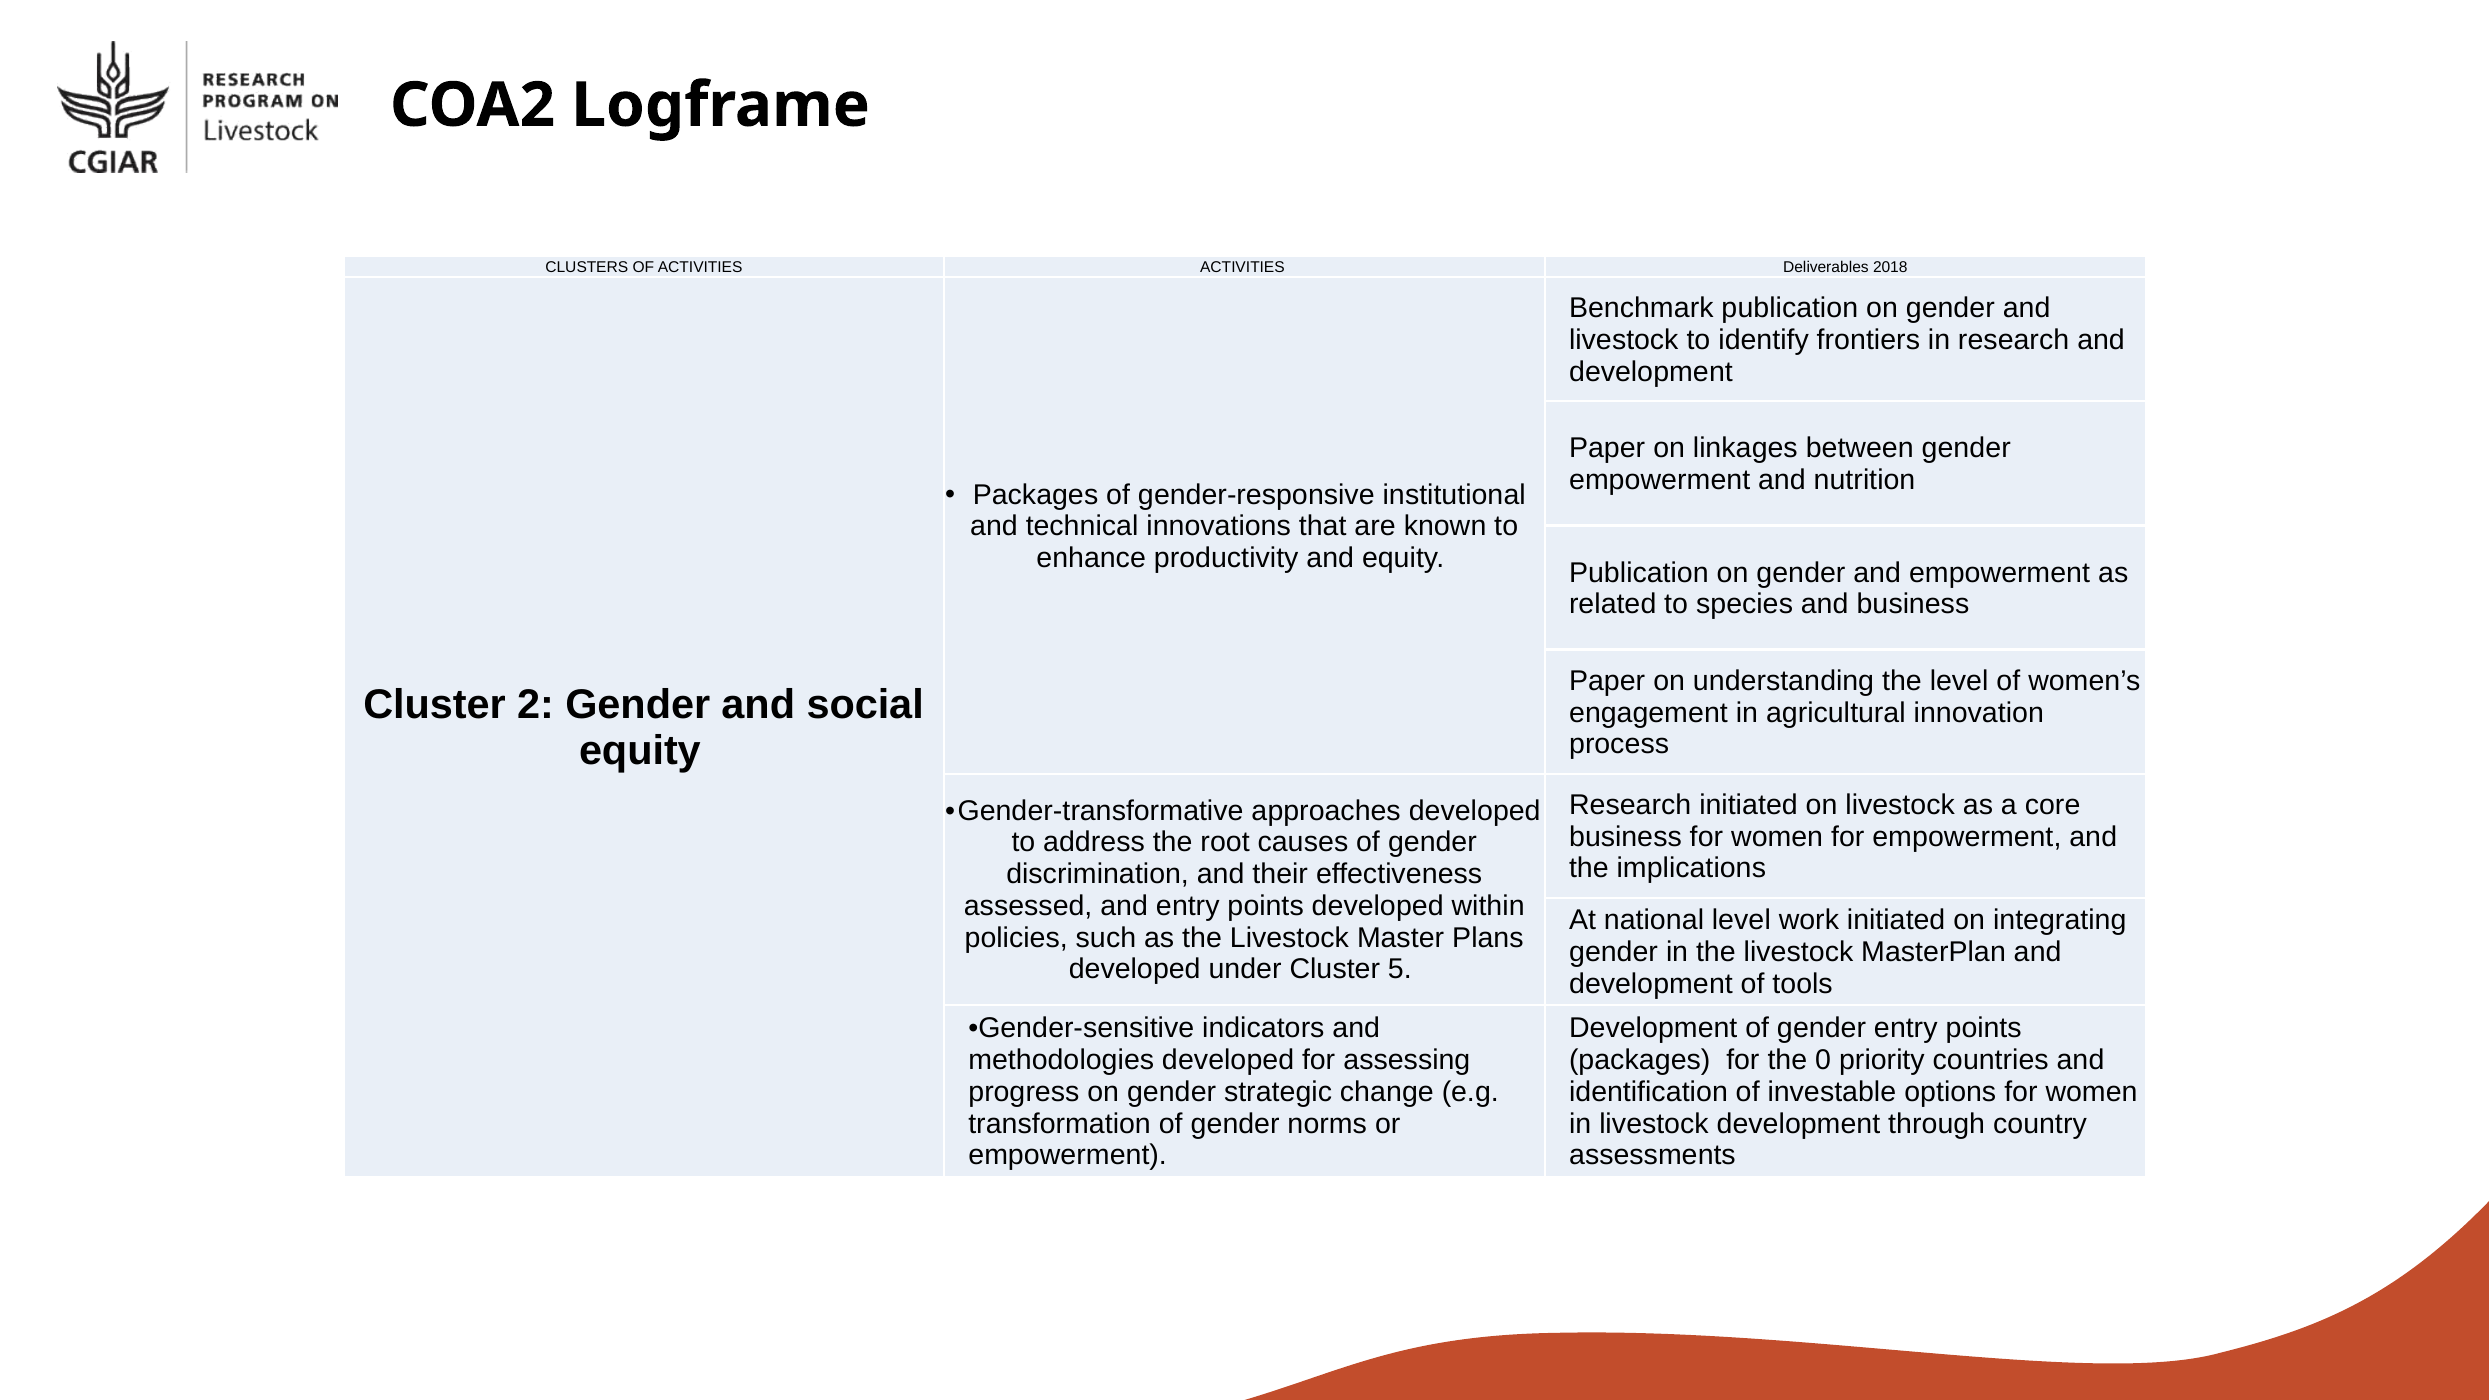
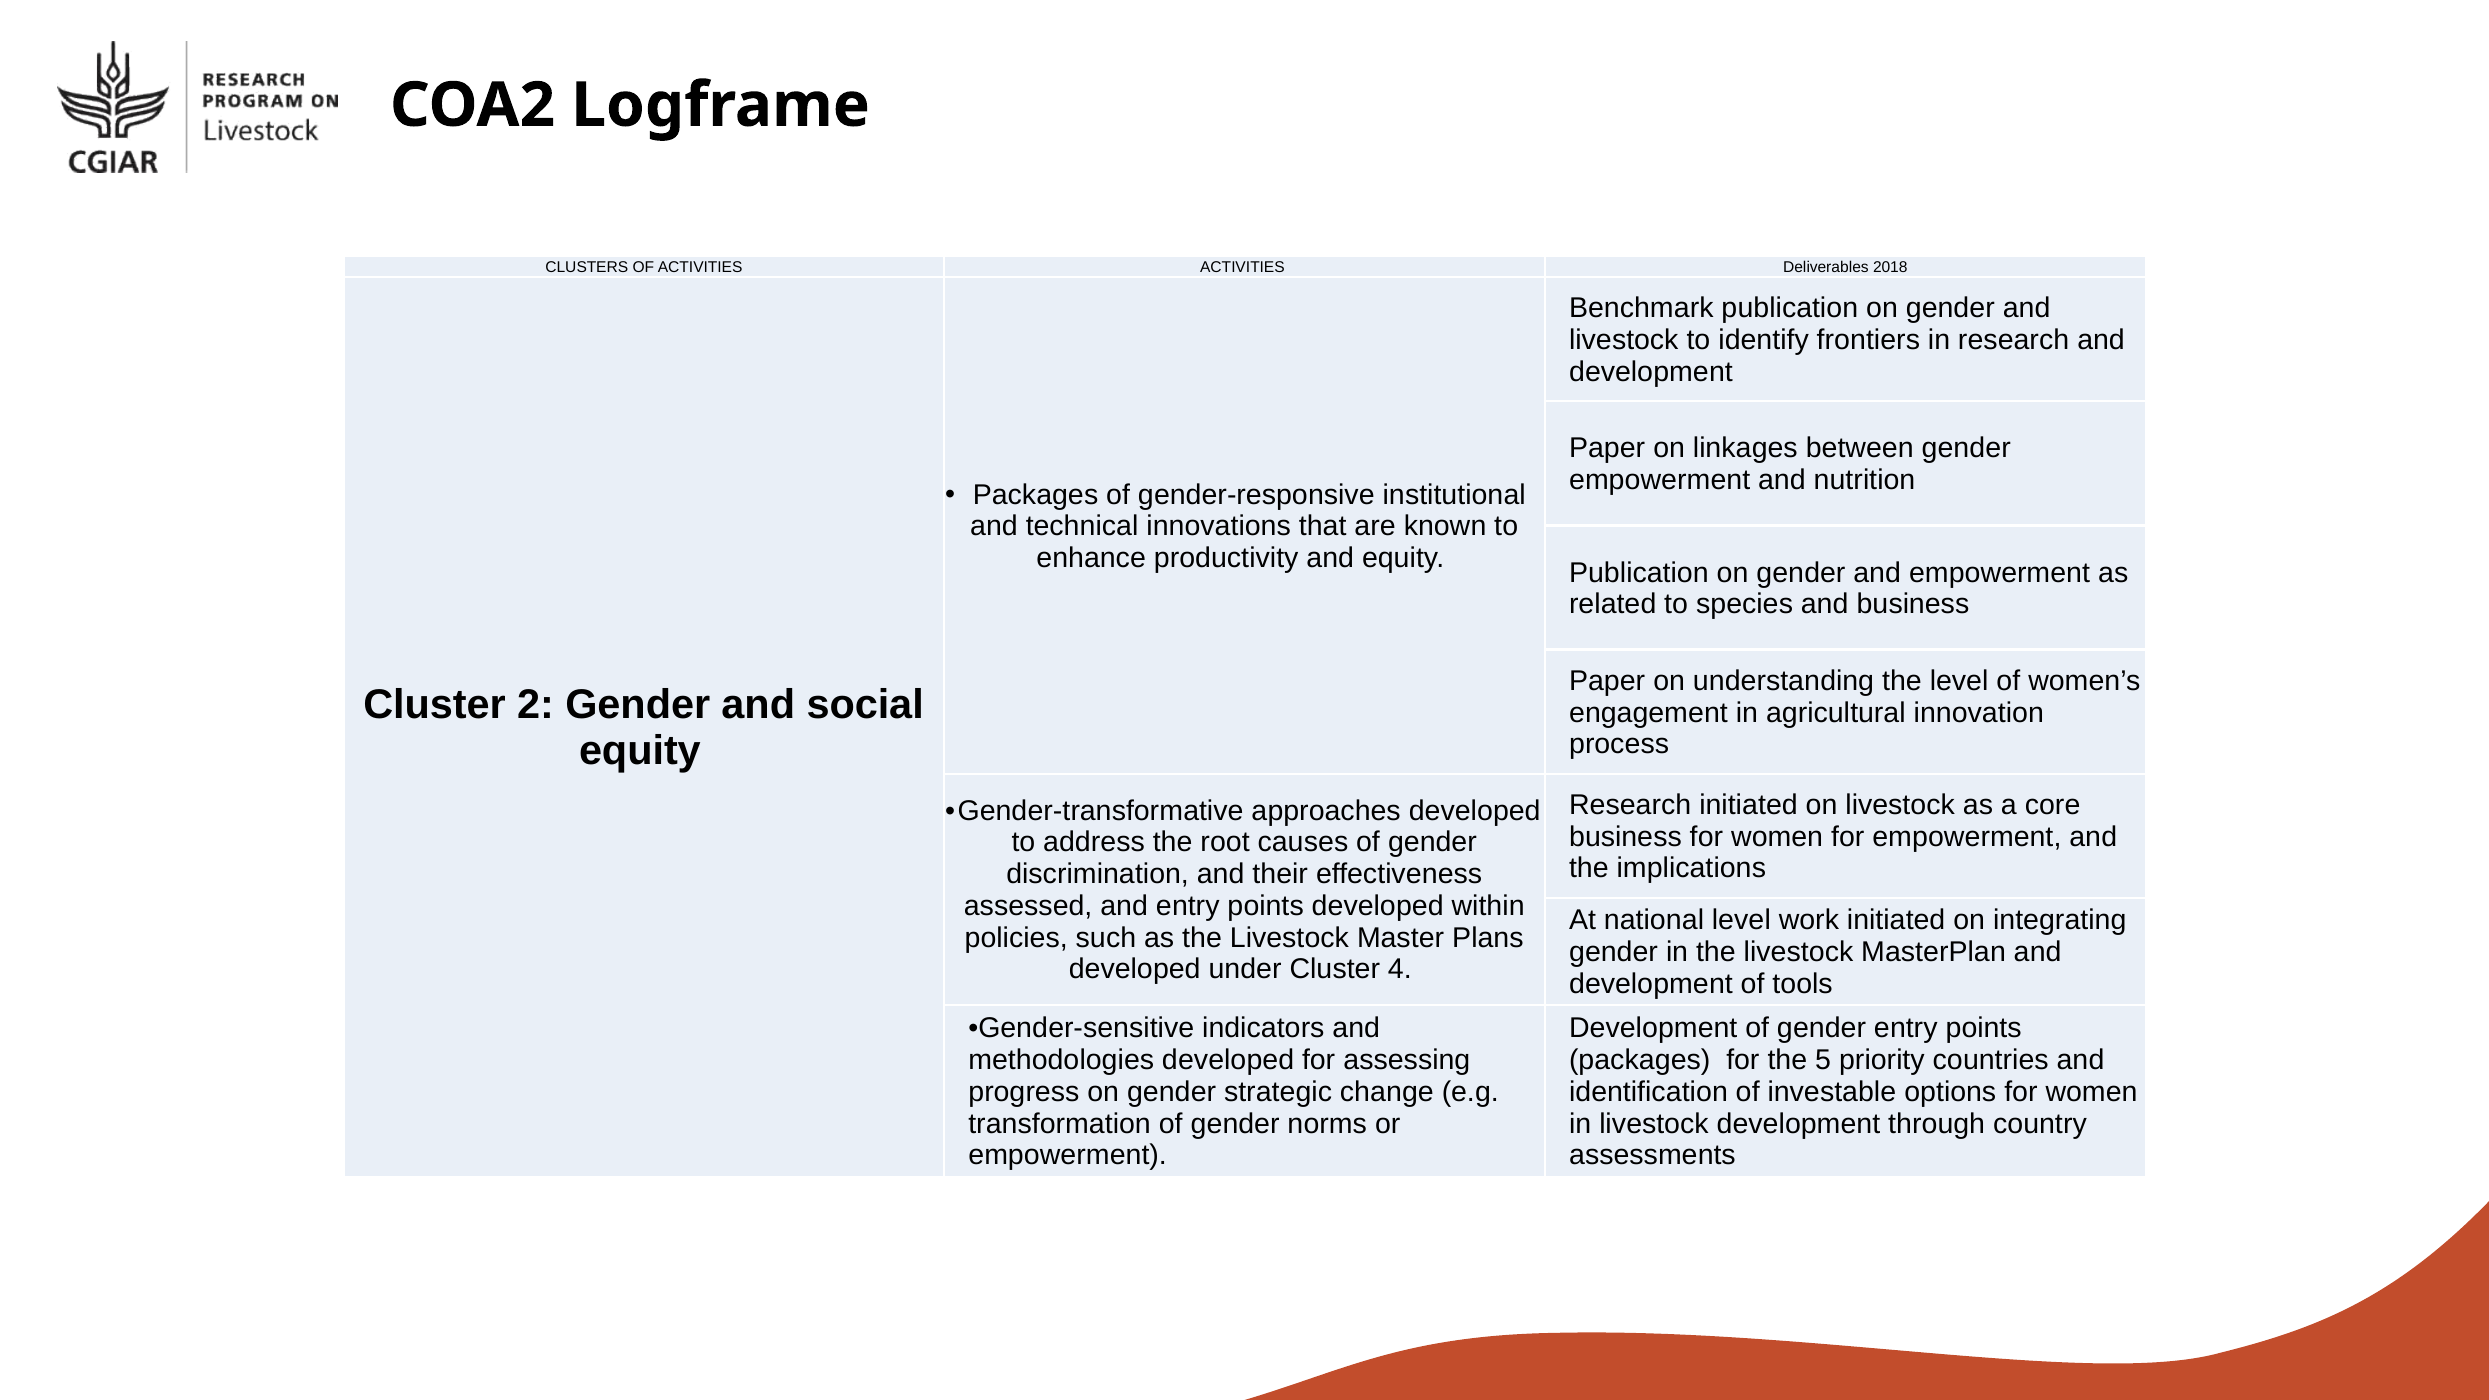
5: 5 -> 4 (1400, 970)
0: 0 -> 5 (1823, 1060)
